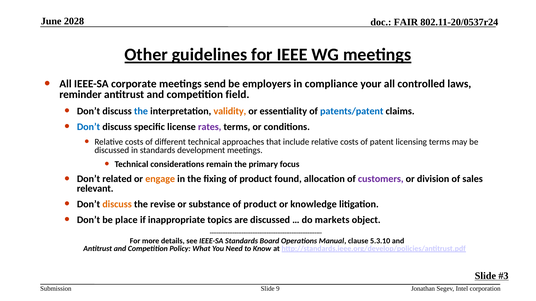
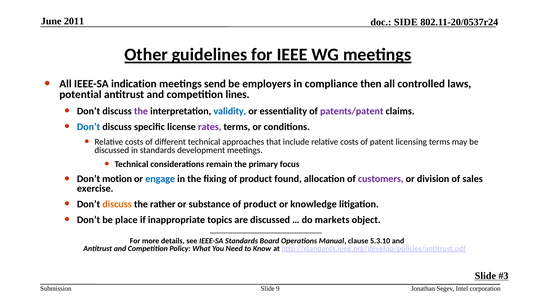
2028: 2028 -> 2011 (74, 21)
FAIR: FAIR -> SIDE (406, 22)
corporate: corporate -> indication (134, 84)
your: your -> then (371, 84)
reminder: reminder -> potential (80, 95)
field: field -> lines (238, 95)
the colour: blue -> purple (141, 111)
validity colour: orange -> blue (230, 111)
patents/patent colour: blue -> purple (352, 111)
related: related -> motion (117, 179)
engage colour: orange -> blue (160, 179)
relevant: relevant -> exercise (95, 189)
revise: revise -> rather (163, 205)
